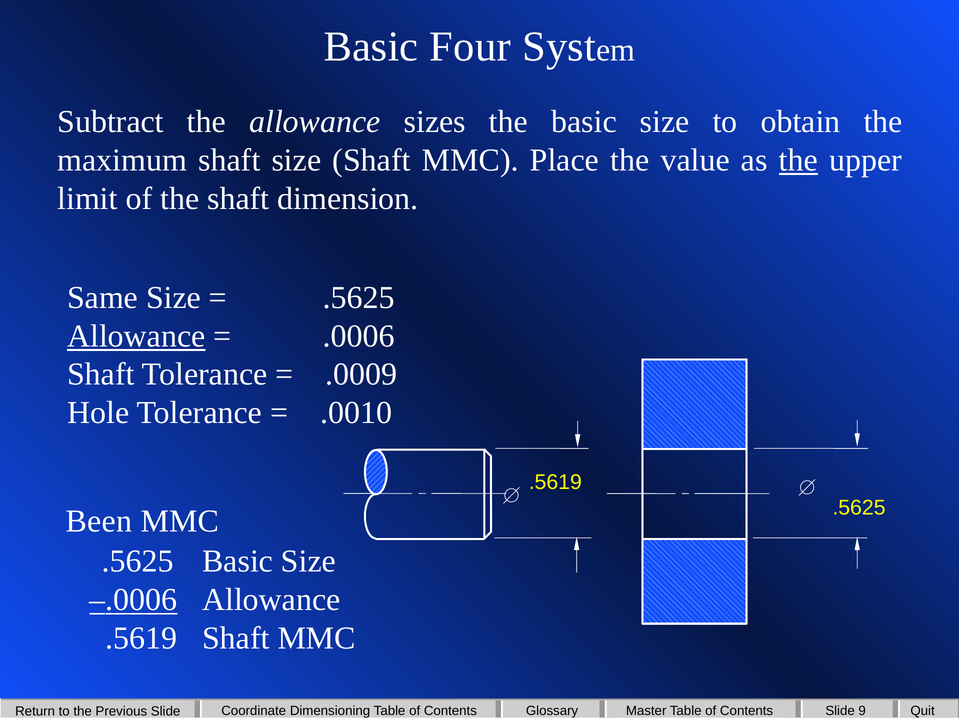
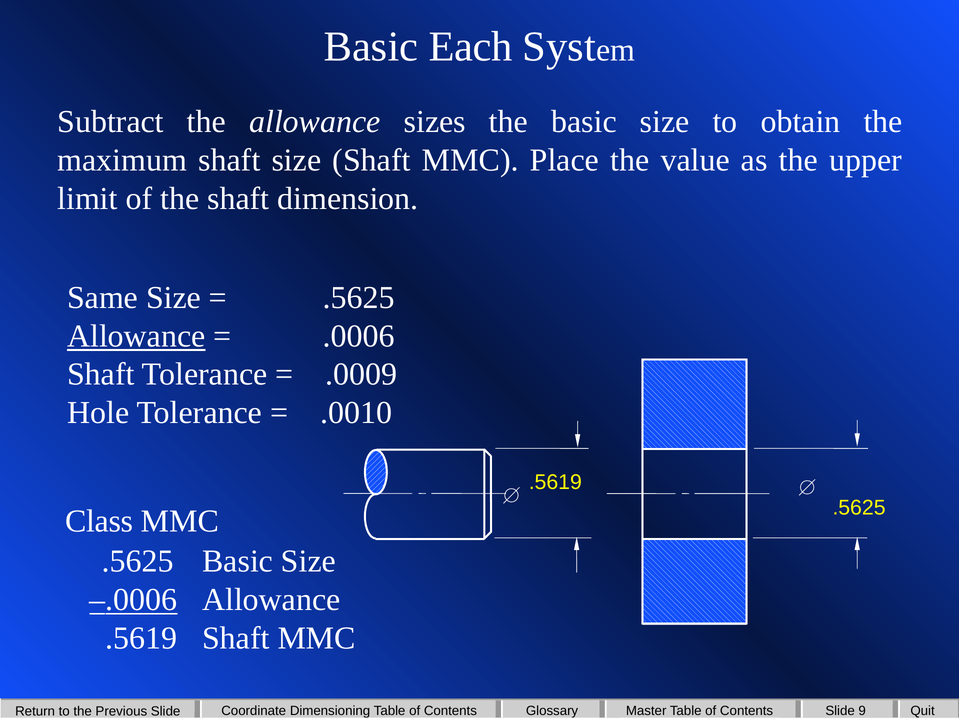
Four: Four -> Each (471, 47)
the underline: present -> none (798, 160)
Been: Been -> Class (99, 522)
